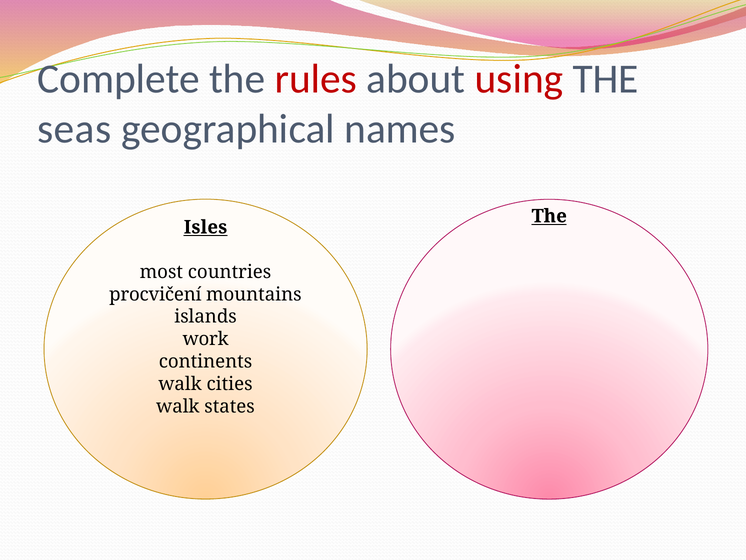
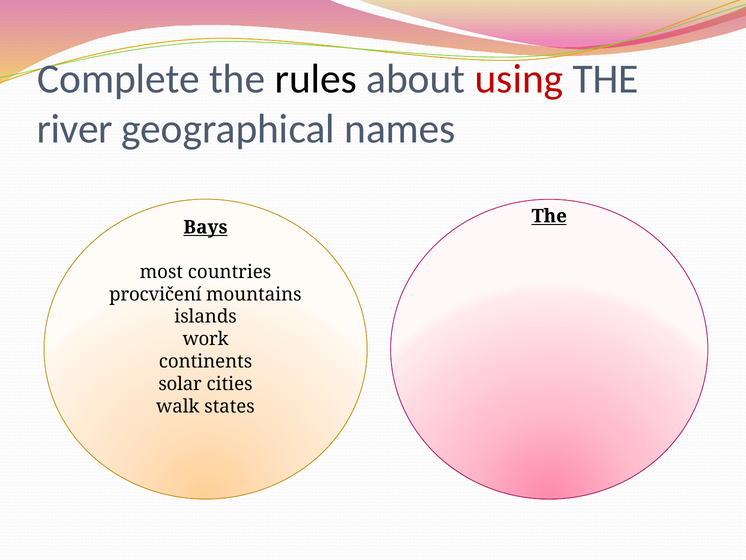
rules colour: red -> black (316, 79)
seas: seas -> river (75, 129)
Isles: Isles -> Bays (205, 227)
walk: walk -> solar (180, 384)
